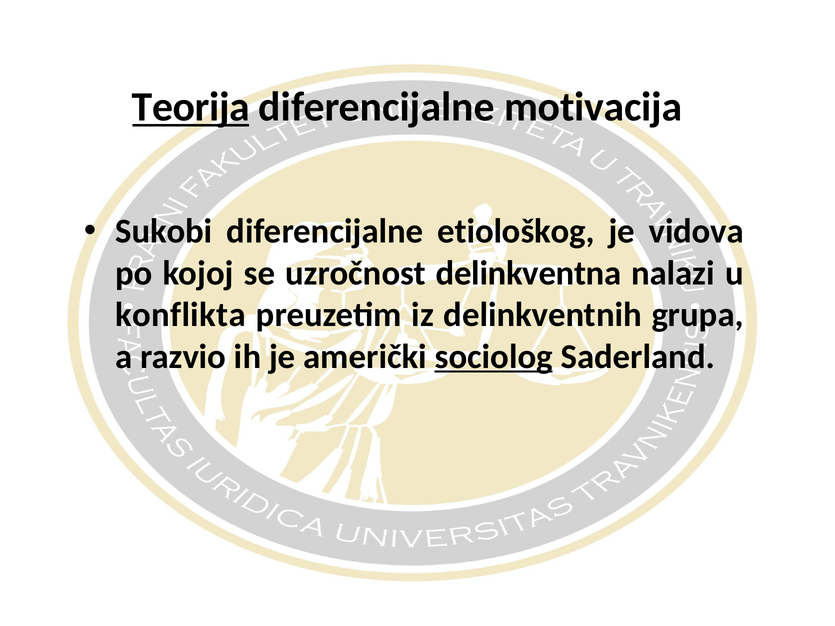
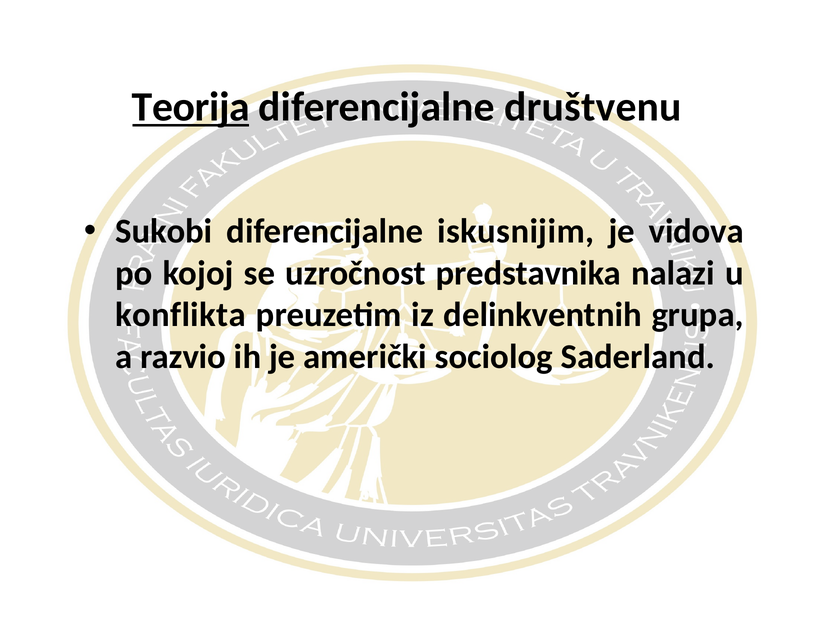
motivacija: motivacija -> društvenu (593, 107)
etiološkog: etiološkog -> iskusnijim (516, 231)
delinkventna: delinkventna -> predstavnika (529, 273)
sociolog underline: present -> none (494, 357)
